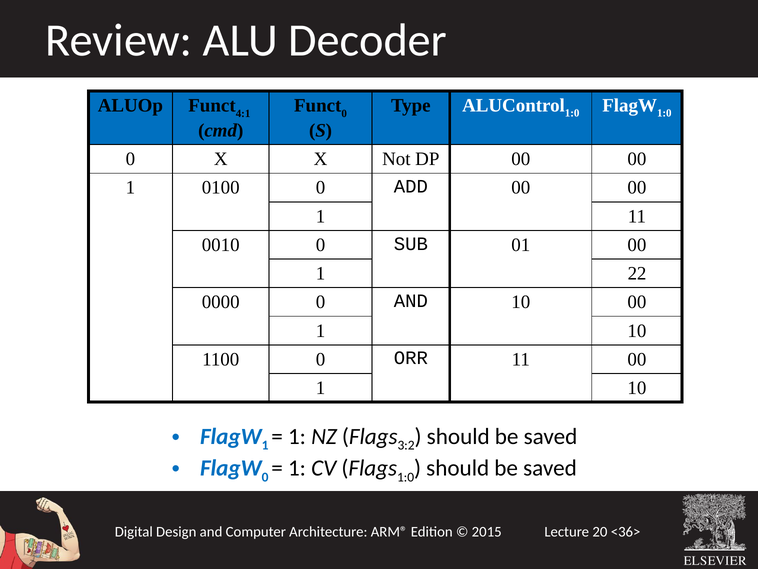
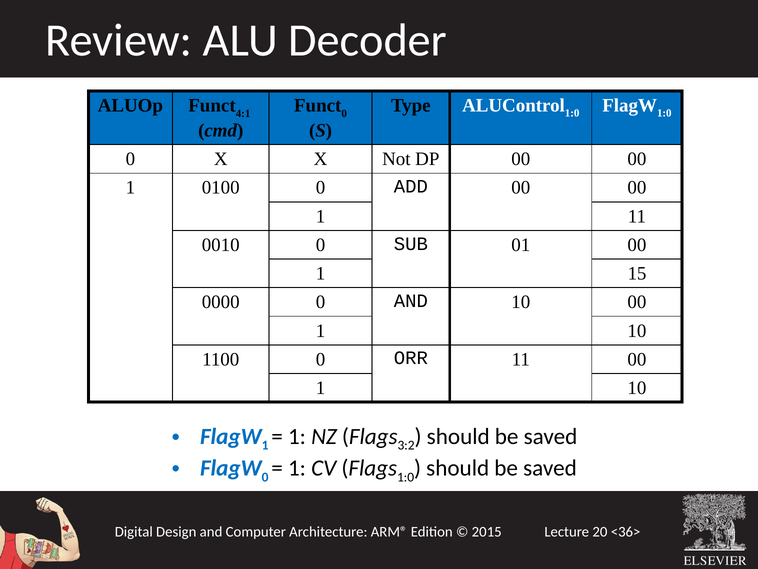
22: 22 -> 15 (637, 273)
